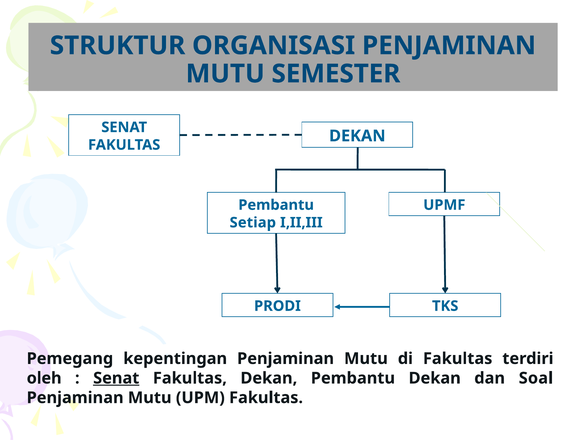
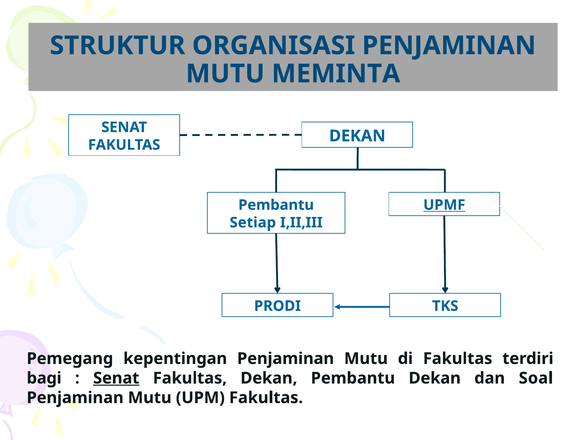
SEMESTER: SEMESTER -> MEMINTA (336, 74)
UPMF underline: none -> present (444, 205)
oleh: oleh -> bagi (44, 378)
